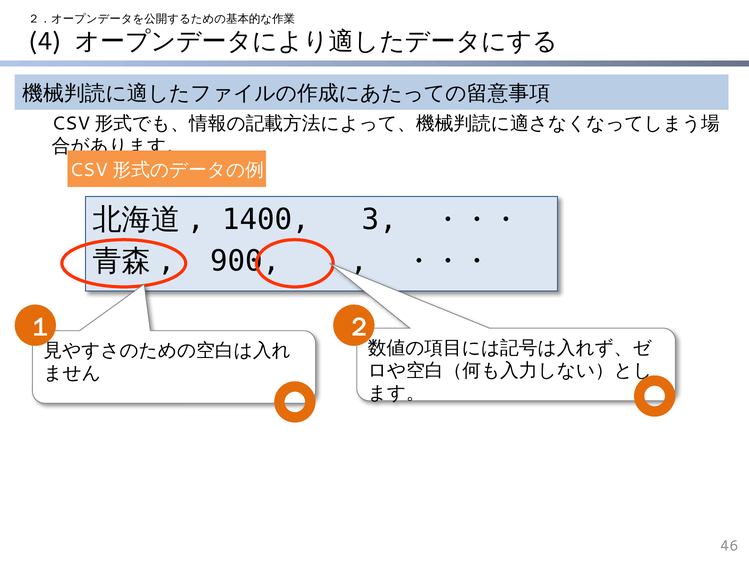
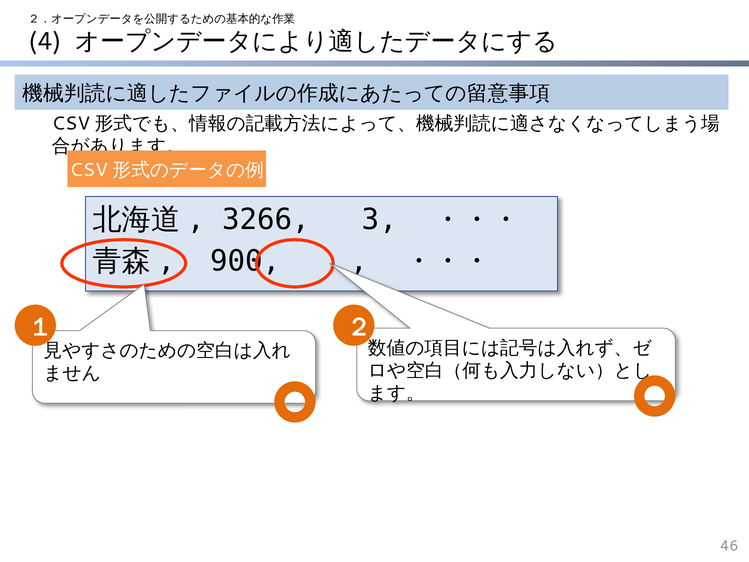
1400: 1400 -> 3266 (266, 220)
